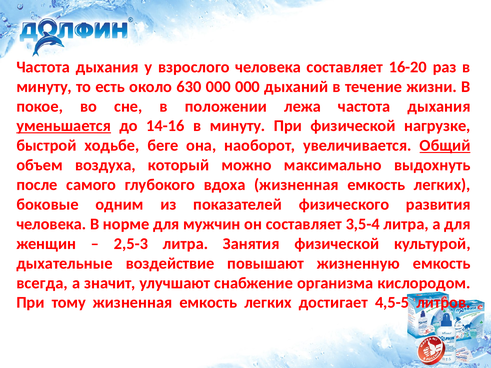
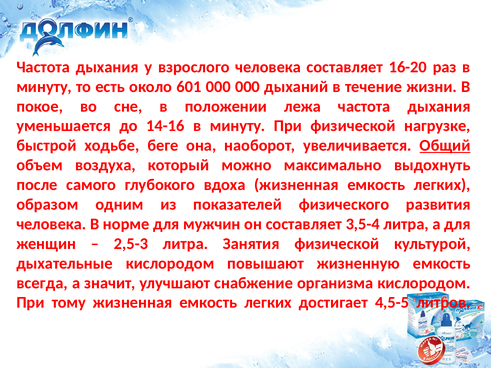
630: 630 -> 601 (189, 87)
уменьшается underline: present -> none (64, 126)
боковые: боковые -> образом (47, 205)
дыхательные воздействие: воздействие -> кислородом (170, 263)
